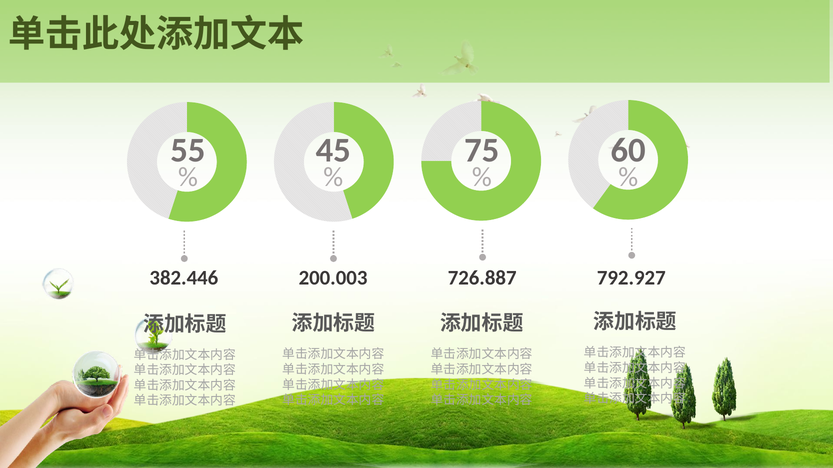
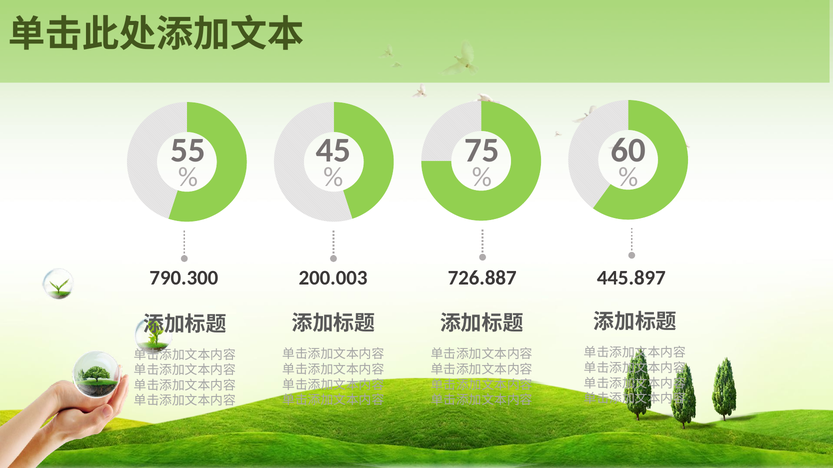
382.446: 382.446 -> 790.300 (184, 278)
792.927: 792.927 -> 445.897 (631, 278)
